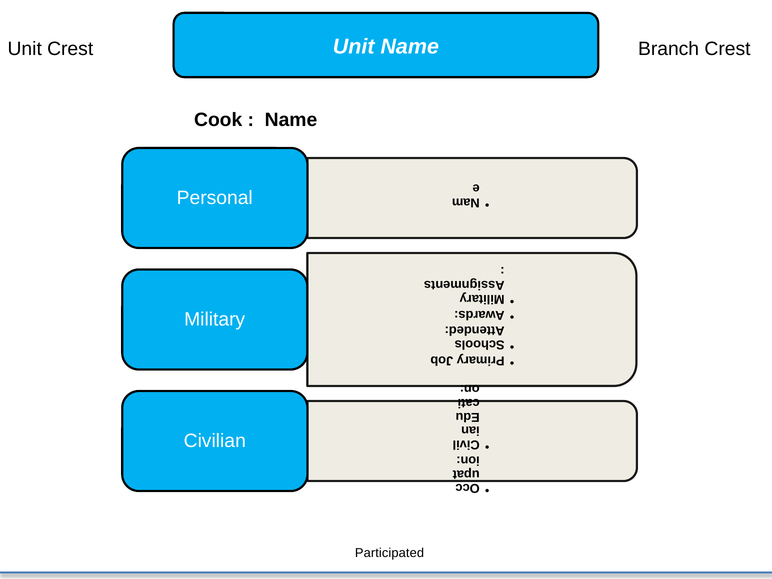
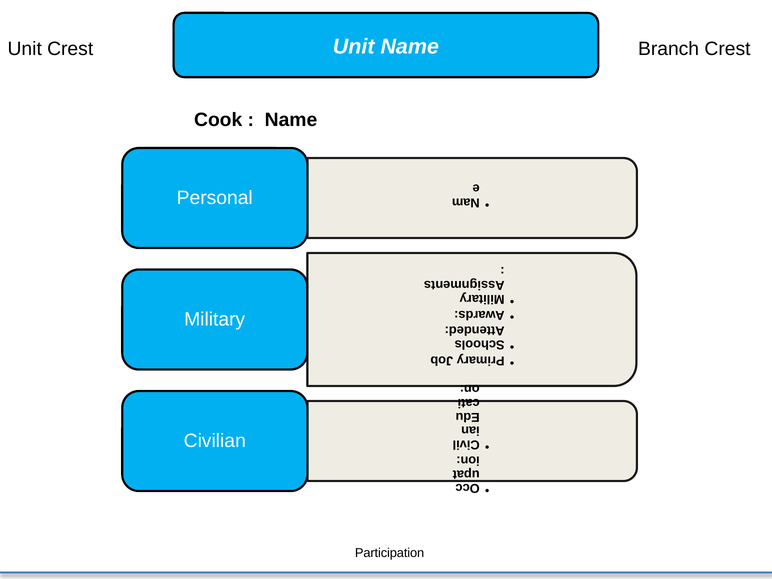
Participated: Participated -> Participation (390, 553)
